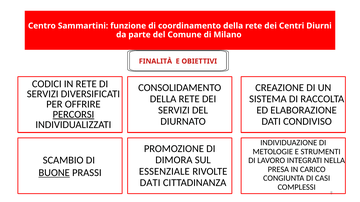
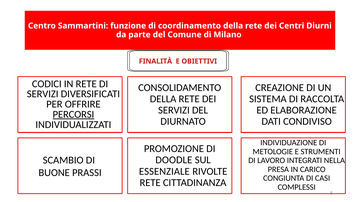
DIMORA: DIMORA -> DOODLE (174, 160)
BUONE underline: present -> none (54, 173)
DATI: DATI -> RETE (150, 183)
